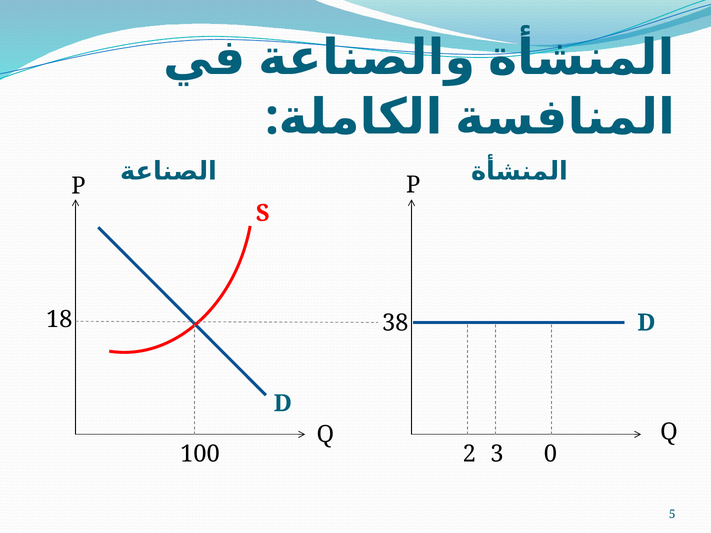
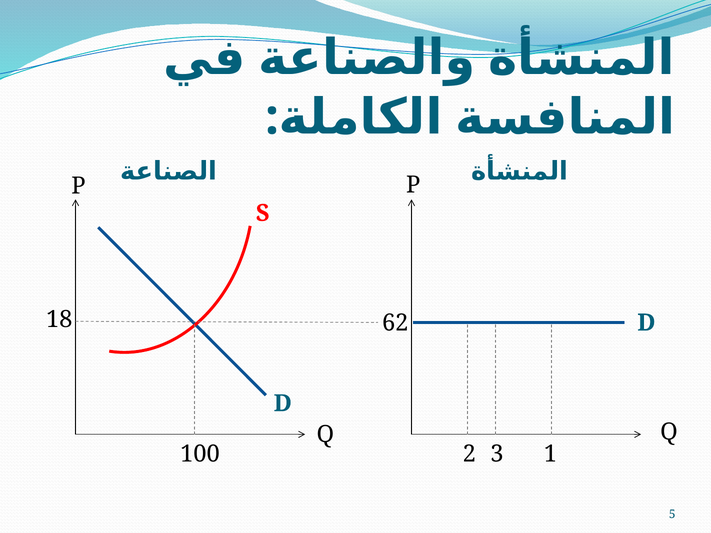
38: 38 -> 62 (395, 323)
0: 0 -> 1 (550, 454)
